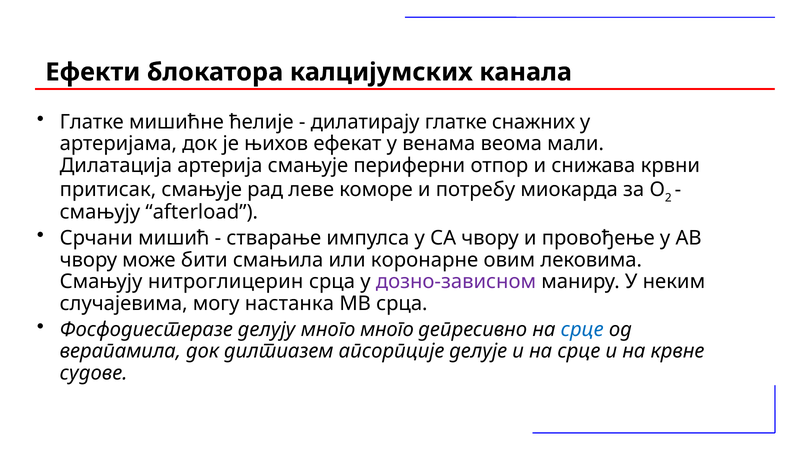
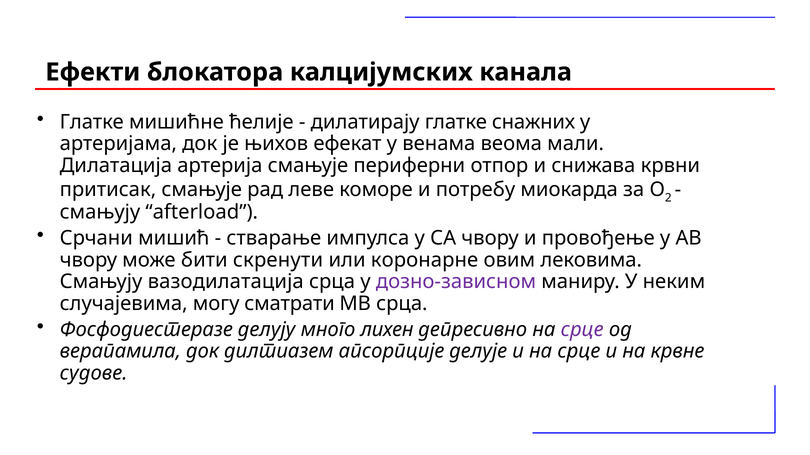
смањила: смањила -> скренути (278, 260)
нитроглицерин: нитроглицерин -> вазодилатација (226, 282)
настанка: настанка -> сматрати (290, 304)
много много: много -> лихен (387, 330)
срце colour: blue -> purple (582, 330)
